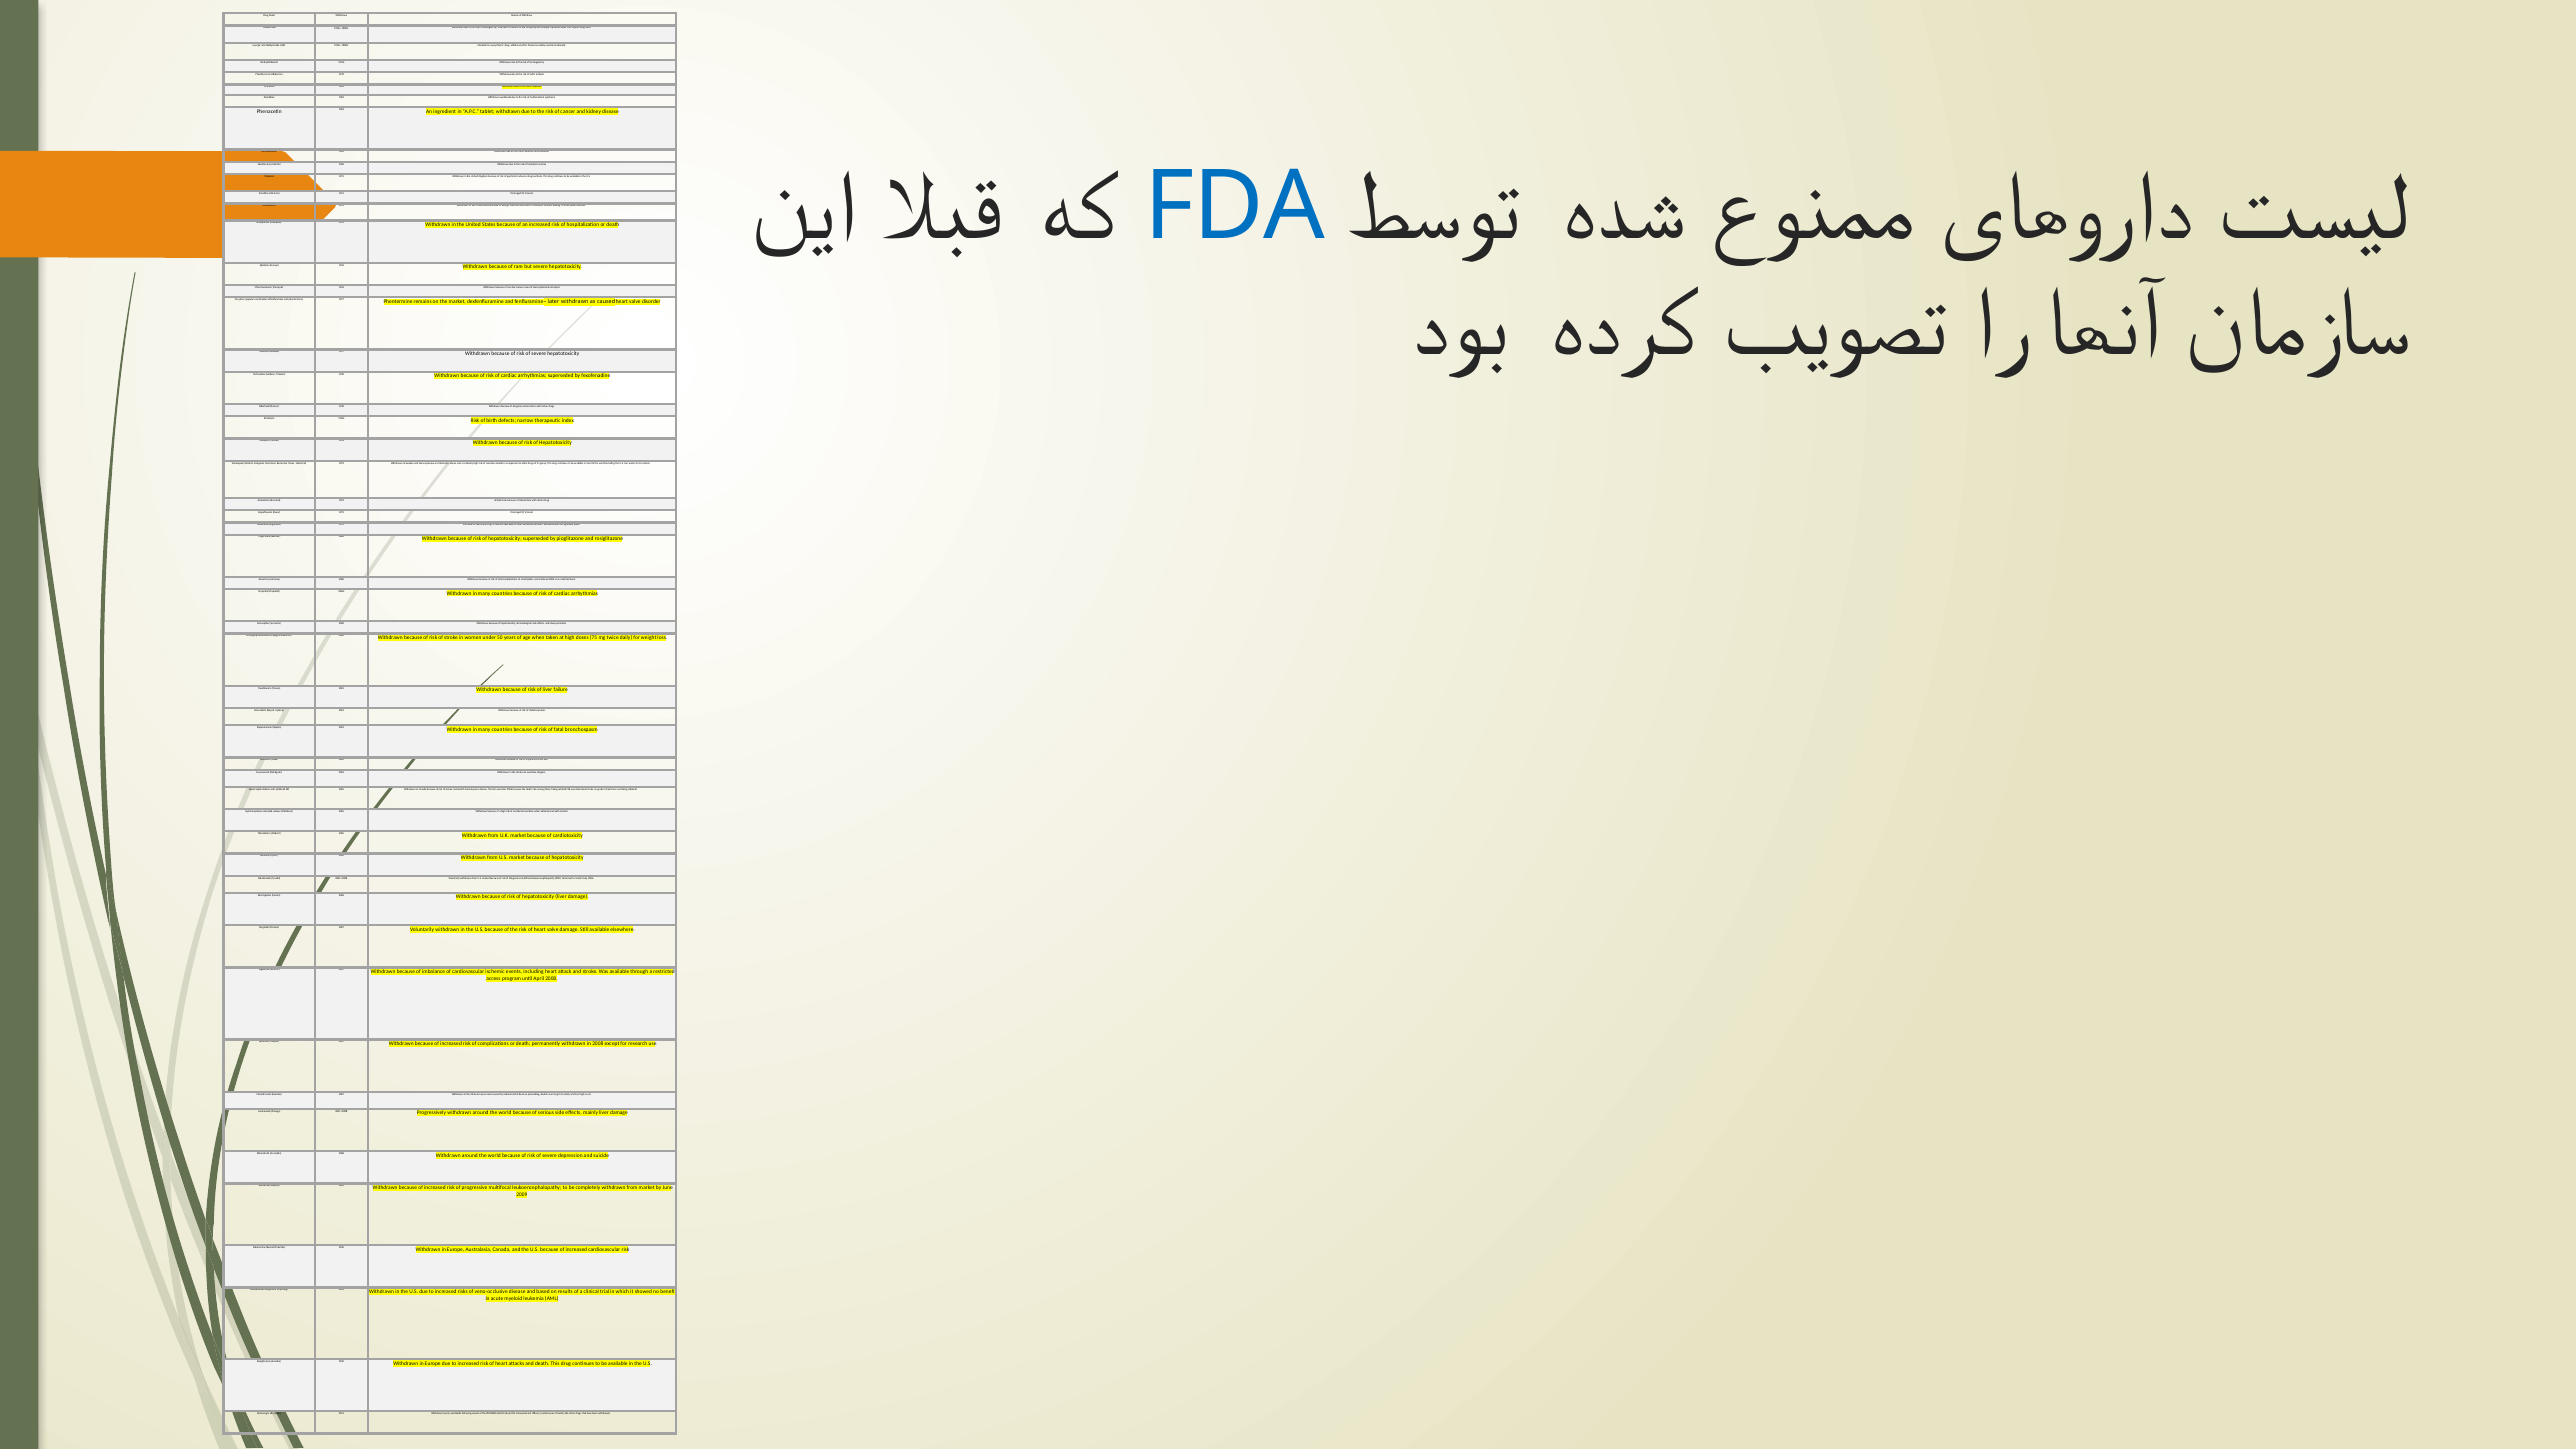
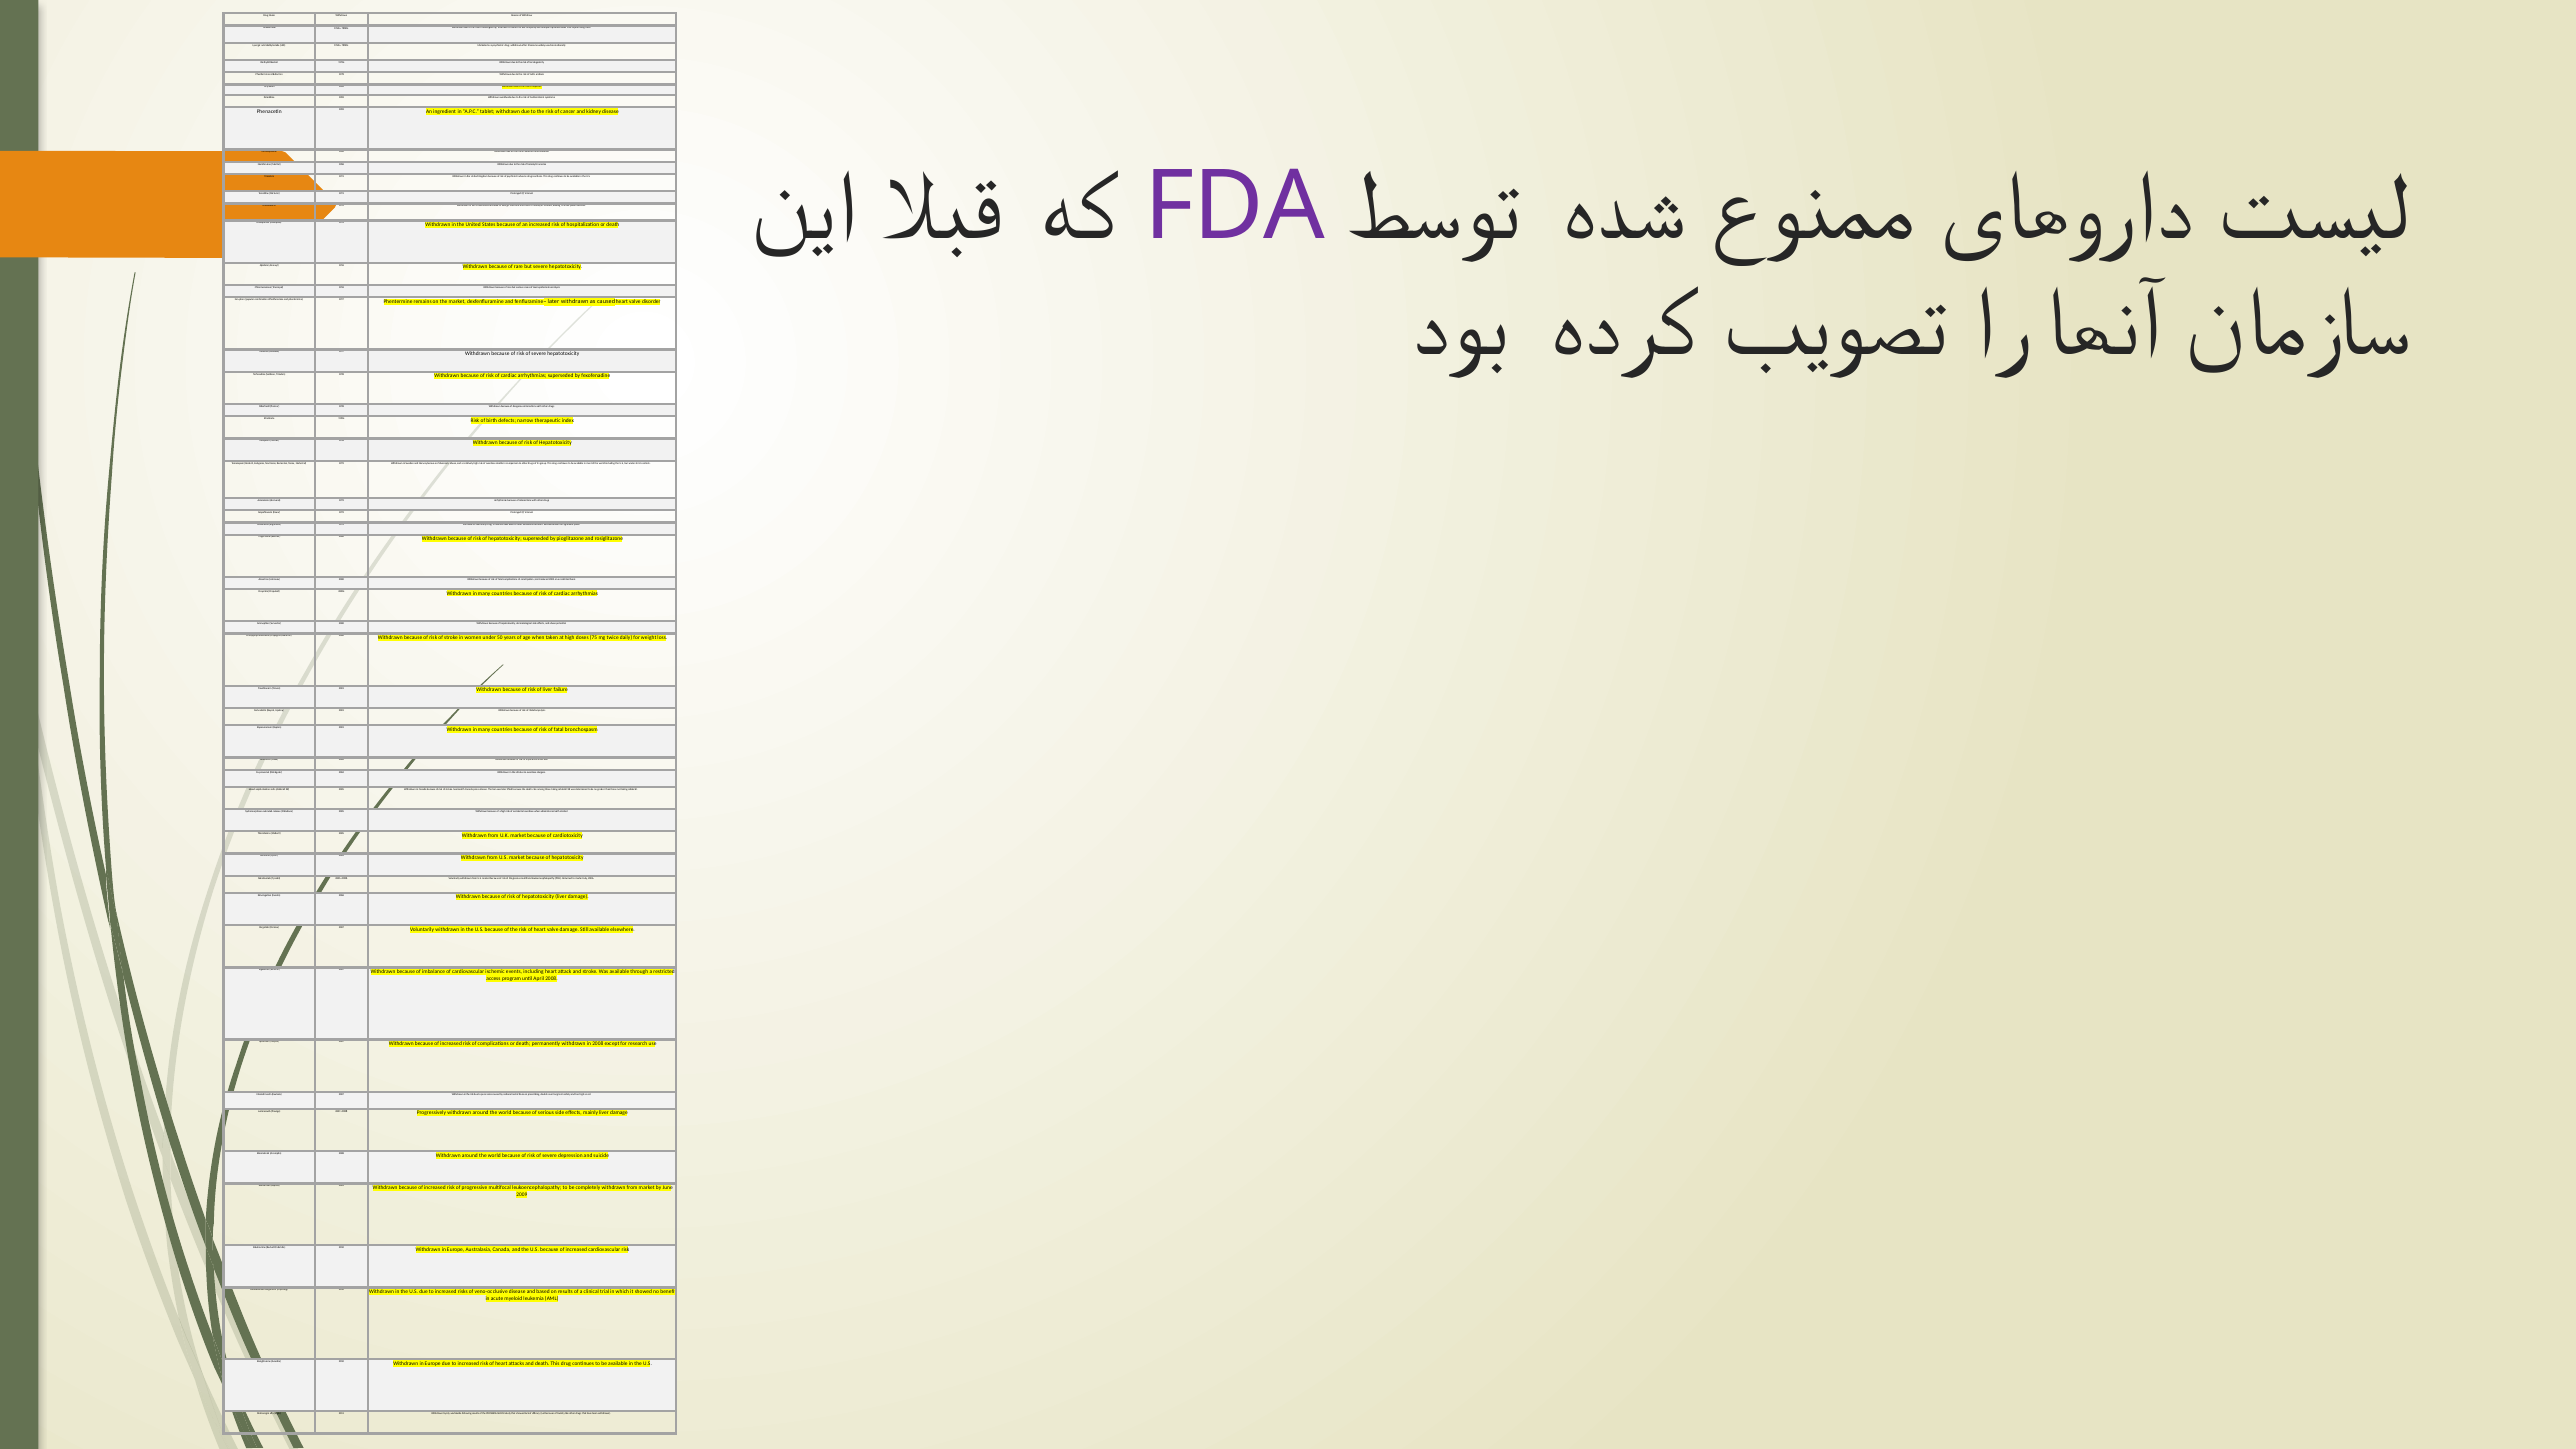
FDA colour: blue -> purple (1235, 206)
